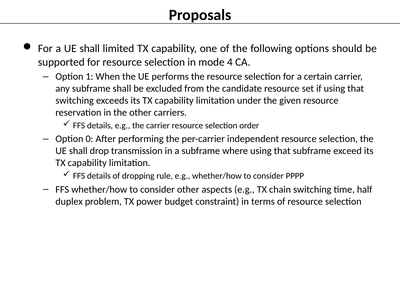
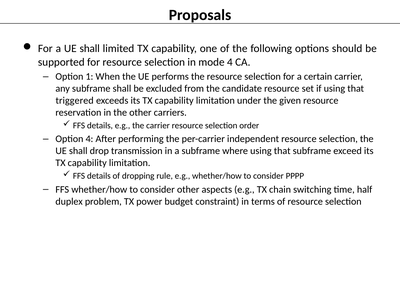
switching: switching -> triggered (75, 101)
Option 0: 0 -> 4 (89, 139)
